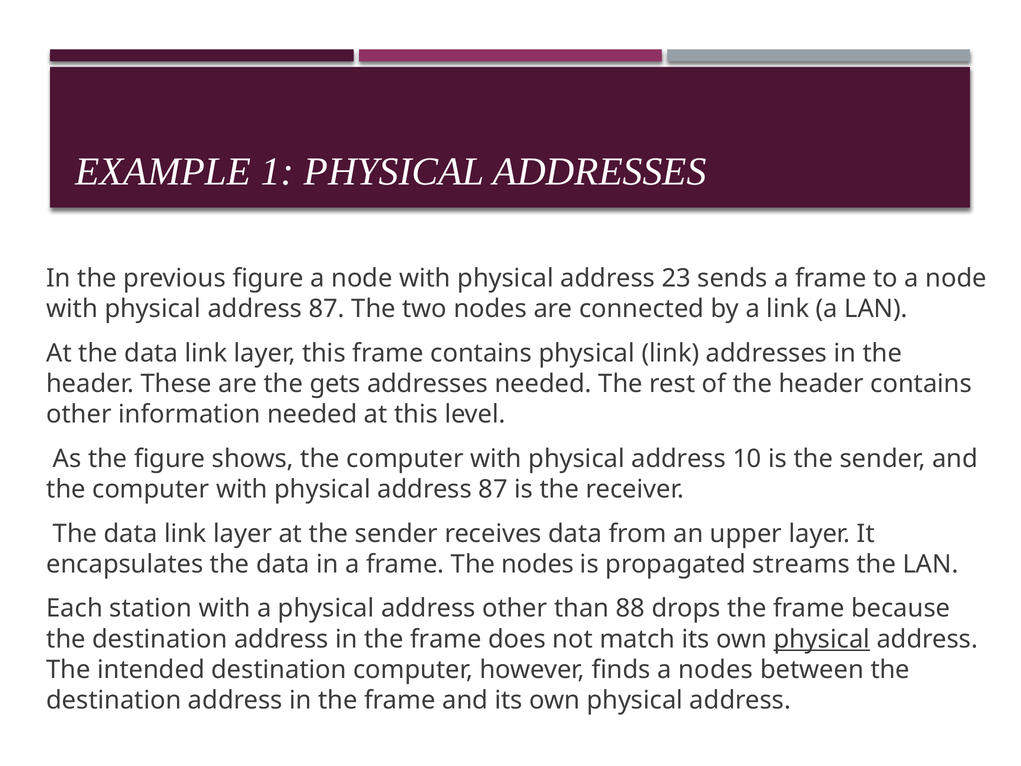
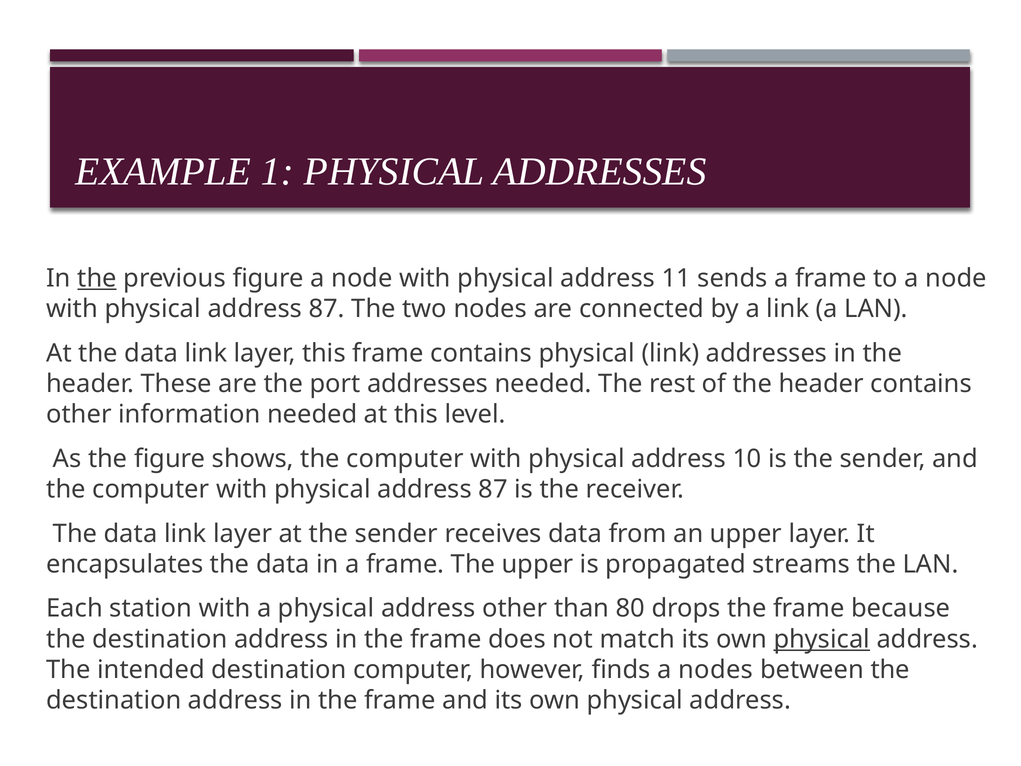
the underline: none -> present (97, 278)
23: 23 -> 11 (676, 278)
gets: gets -> port (335, 384)
The nodes: nodes -> upper (538, 564)
88: 88 -> 80 (630, 608)
